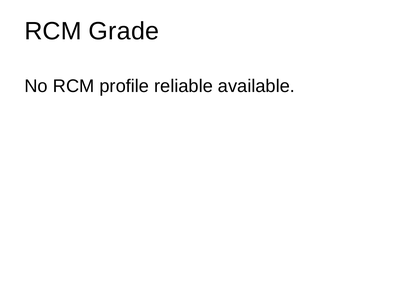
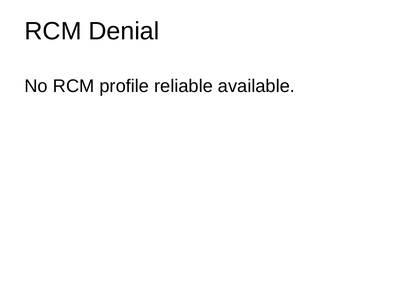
Grade: Grade -> Denial (124, 31)
